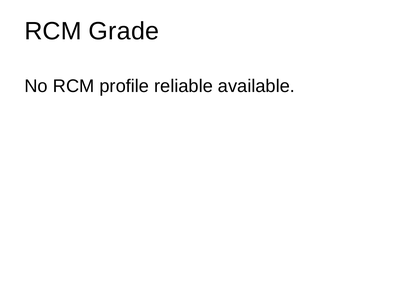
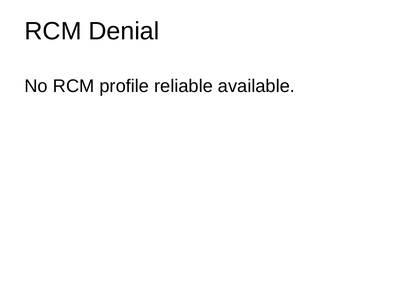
Grade: Grade -> Denial (124, 31)
